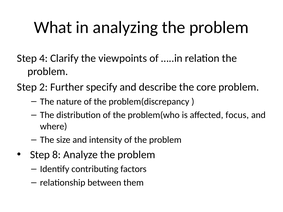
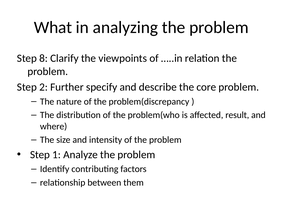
4: 4 -> 8 (44, 58)
focus: focus -> result (237, 115)
8: 8 -> 1 (57, 155)
